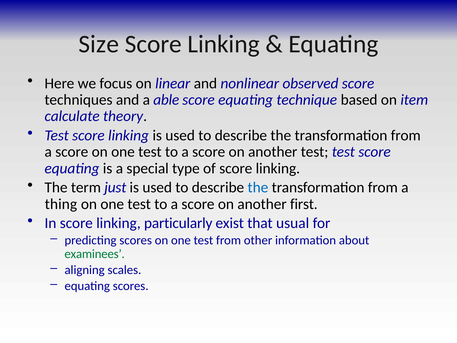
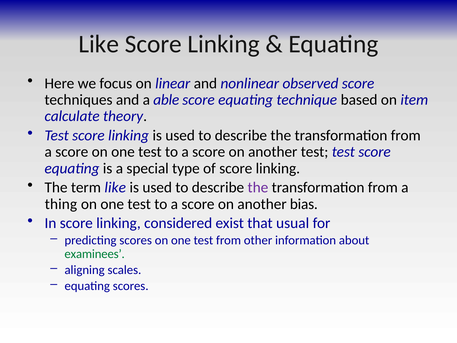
Size: Size -> Like (99, 44)
term just: just -> like (115, 187)
the colour: blue -> purple (258, 187)
first: first -> bias (304, 204)
particularly: particularly -> considered (178, 223)
